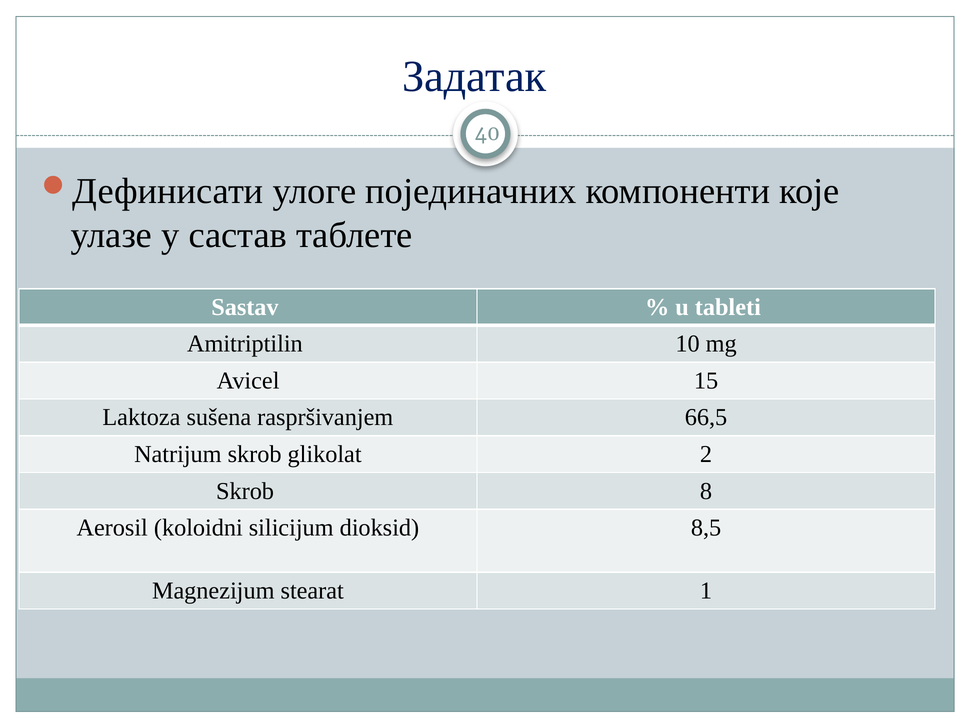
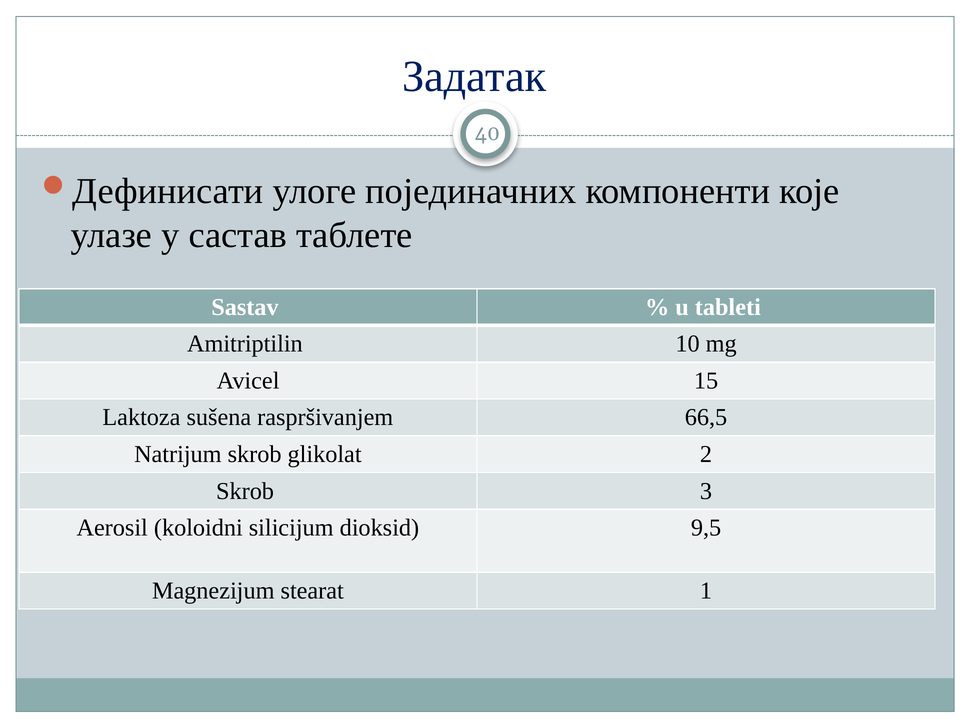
8: 8 -> 3 (706, 491)
8,5: 8,5 -> 9,5 (706, 528)
